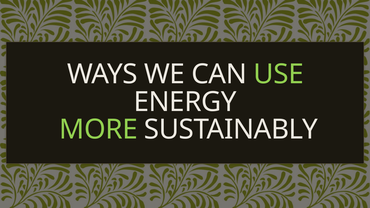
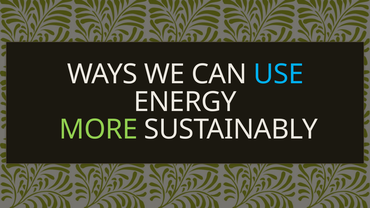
USE colour: light green -> light blue (279, 74)
